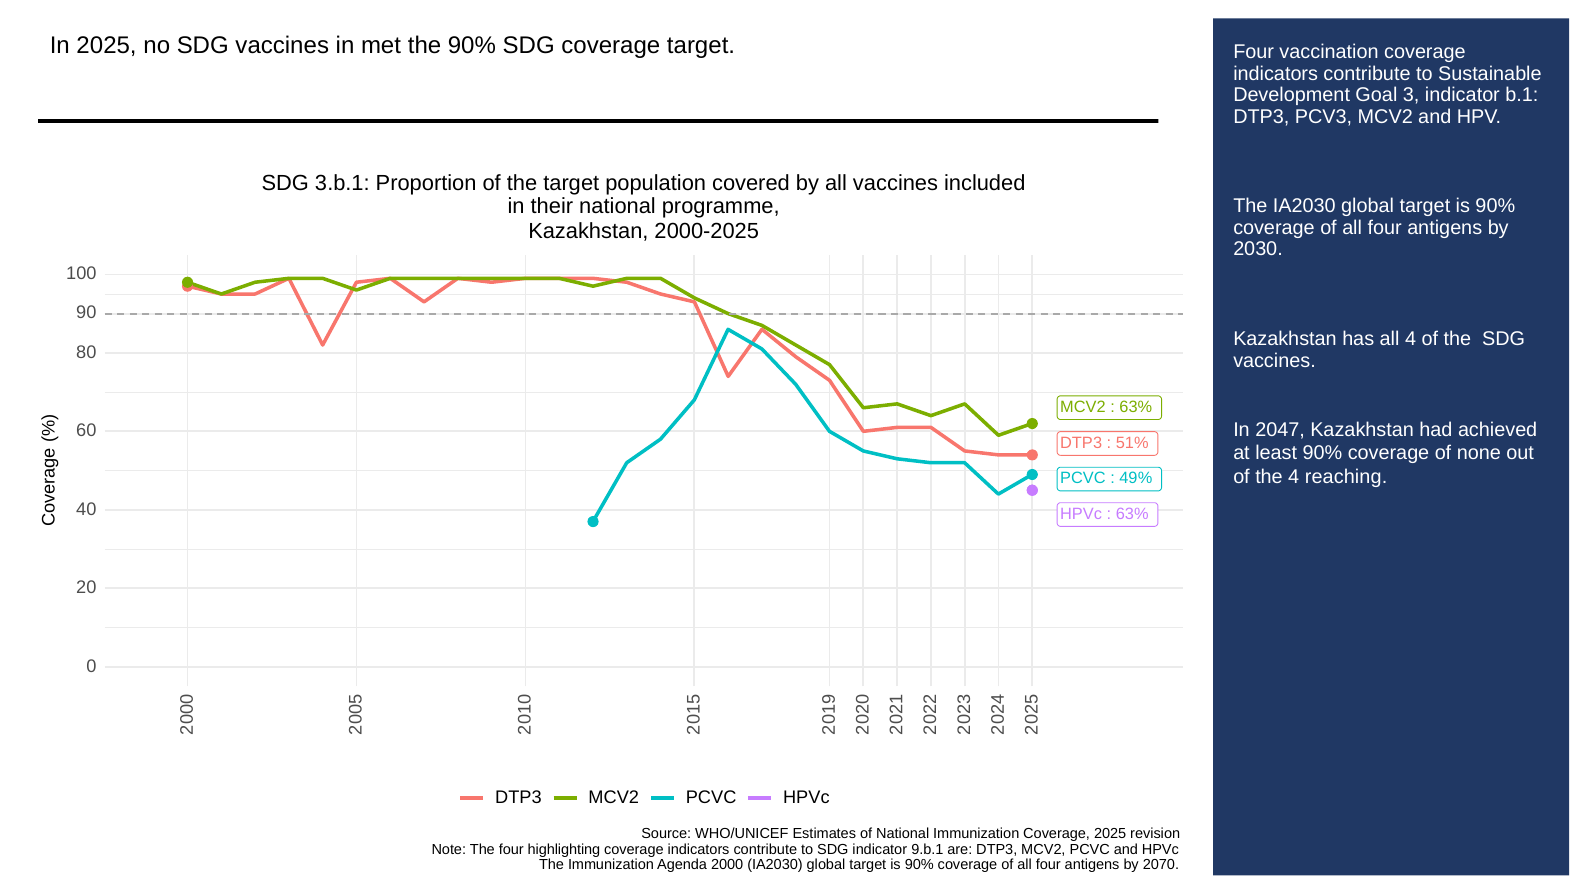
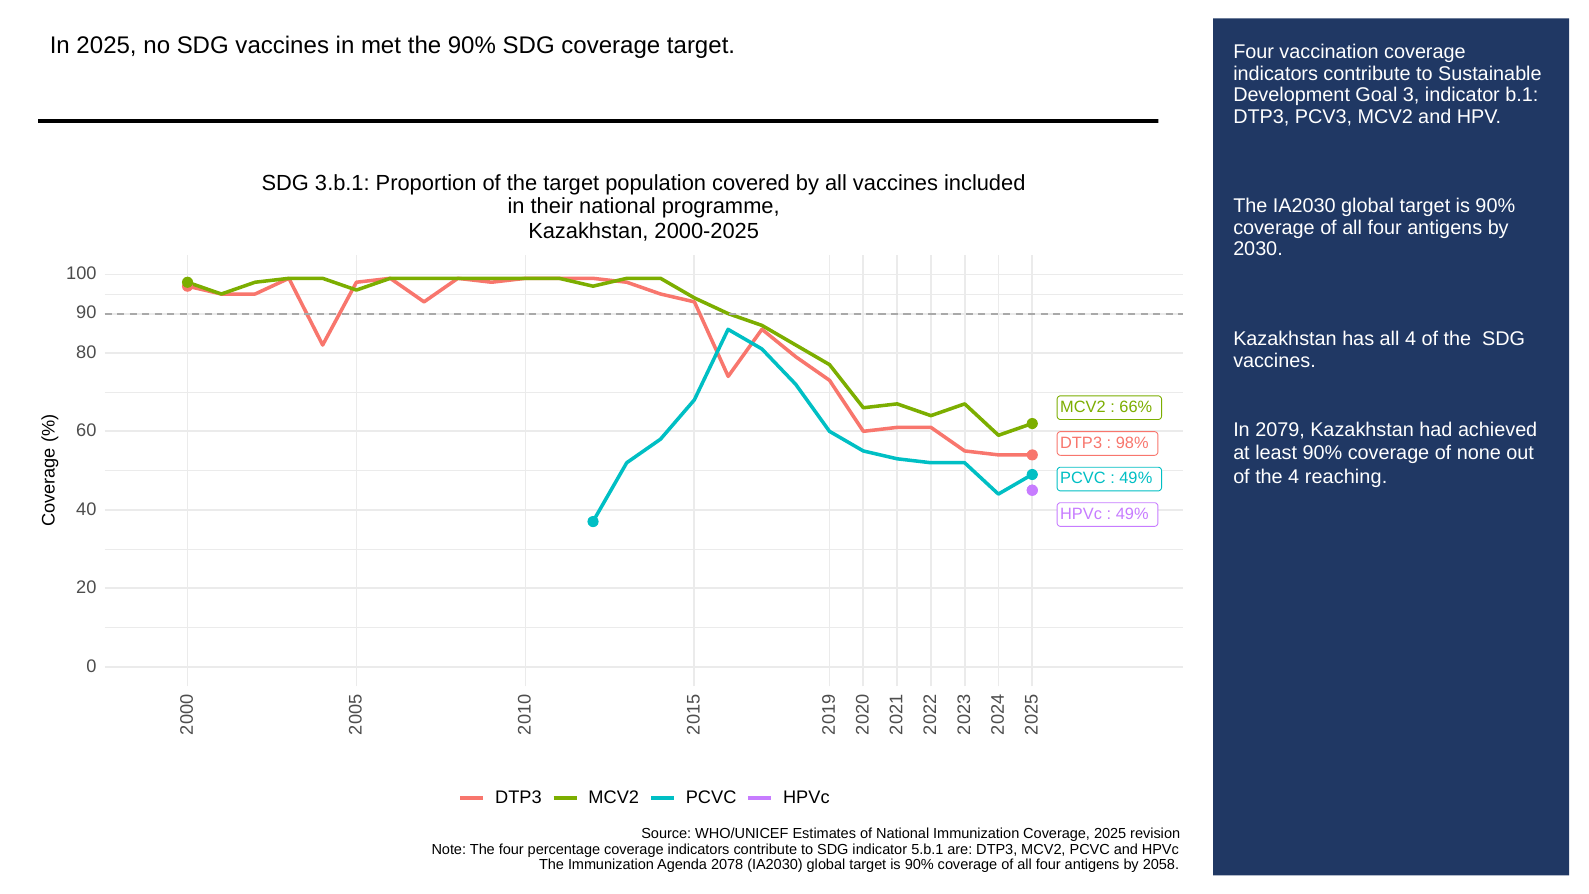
63%: 63% -> 66% (1136, 407)
2047: 2047 -> 2079 (1280, 430)
51%: 51% -> 98% (1132, 443)
63%: 63% -> 49% (1132, 514)
highlighting: highlighting -> percentage (564, 849)
9.b.1: 9.b.1 -> 5.b.1 (927, 849)
2000: 2000 -> 2078 (727, 865)
2070: 2070 -> 2058 (1161, 865)
